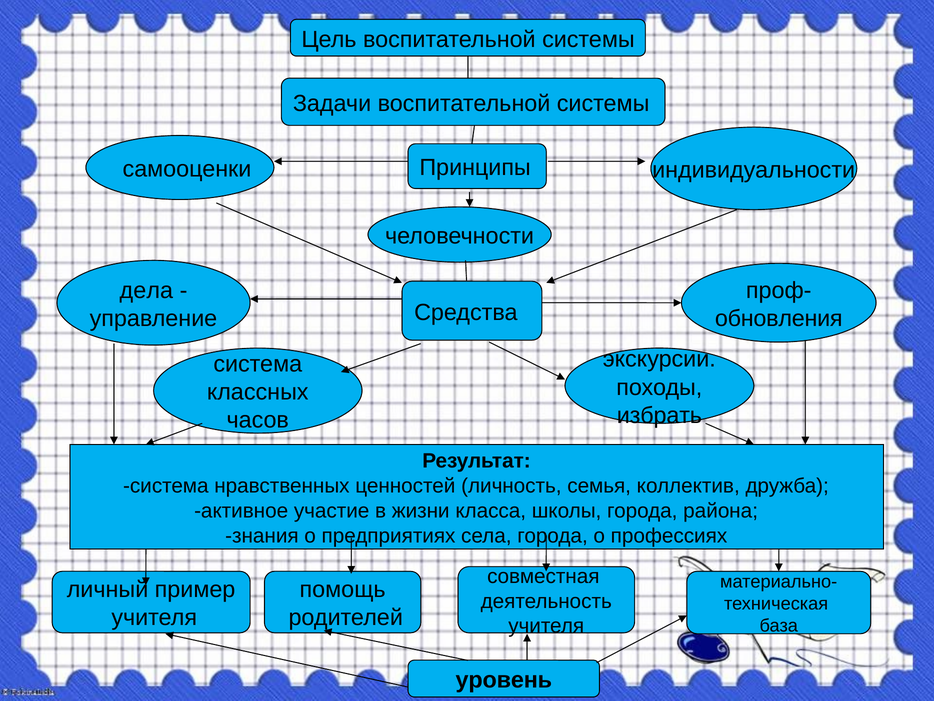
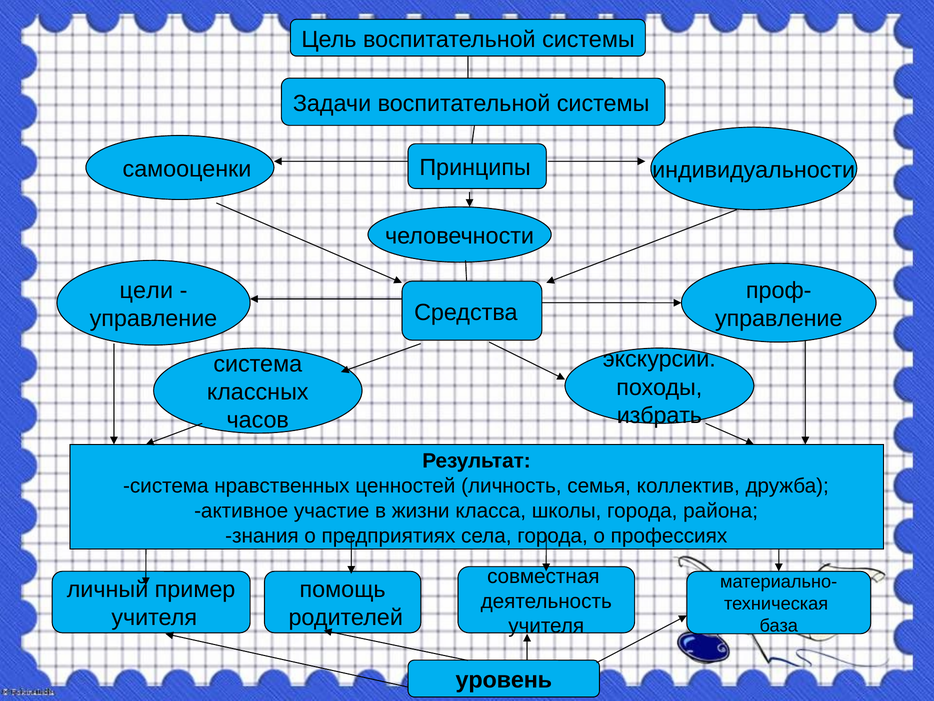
дела: дела -> цели (146, 290)
обновления: обновления -> управление (779, 318)
